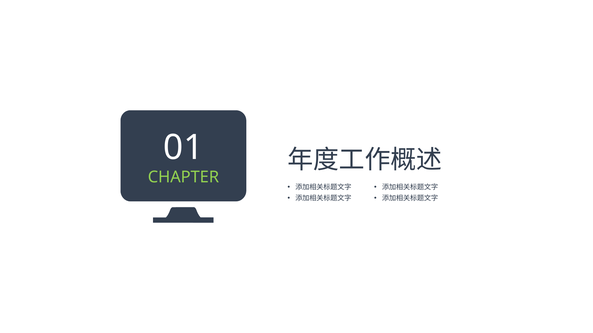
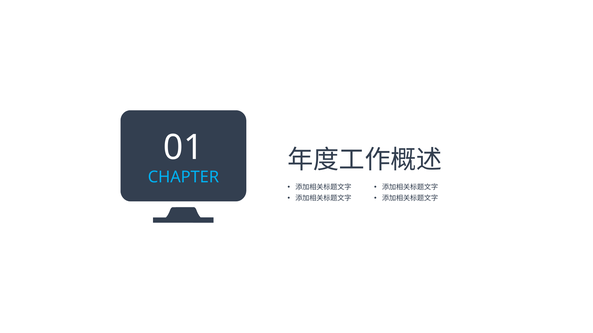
CHAPTER colour: light green -> light blue (183, 177)
